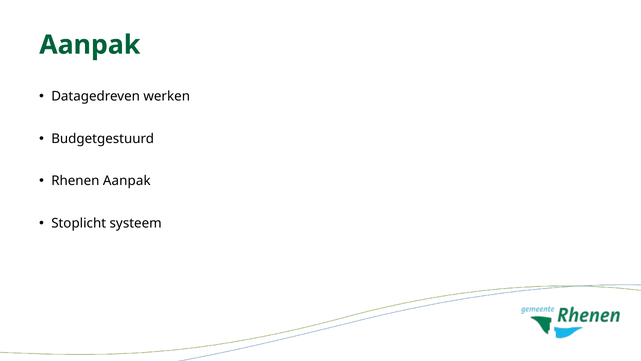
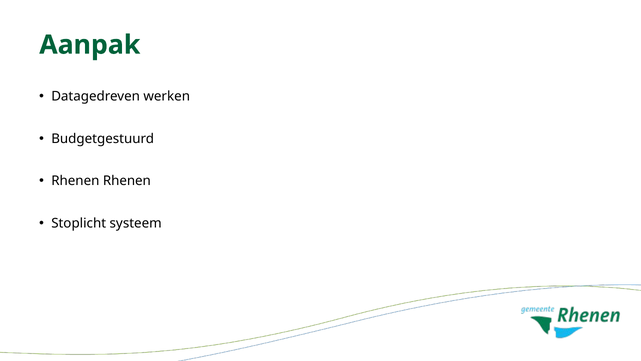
Rhenen Aanpak: Aanpak -> Rhenen (127, 181)
